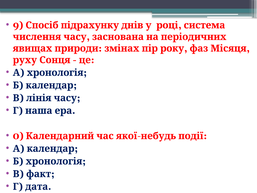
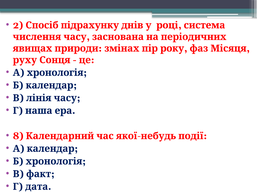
9: 9 -> 2 (18, 25)
0: 0 -> 8 (18, 136)
